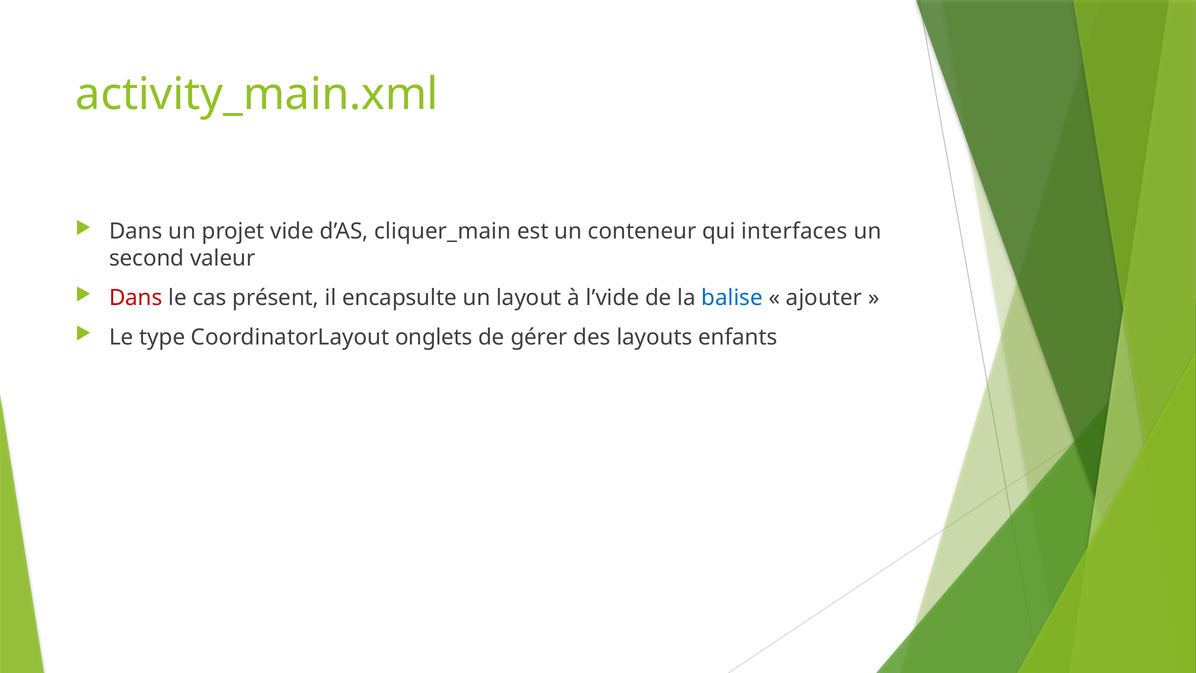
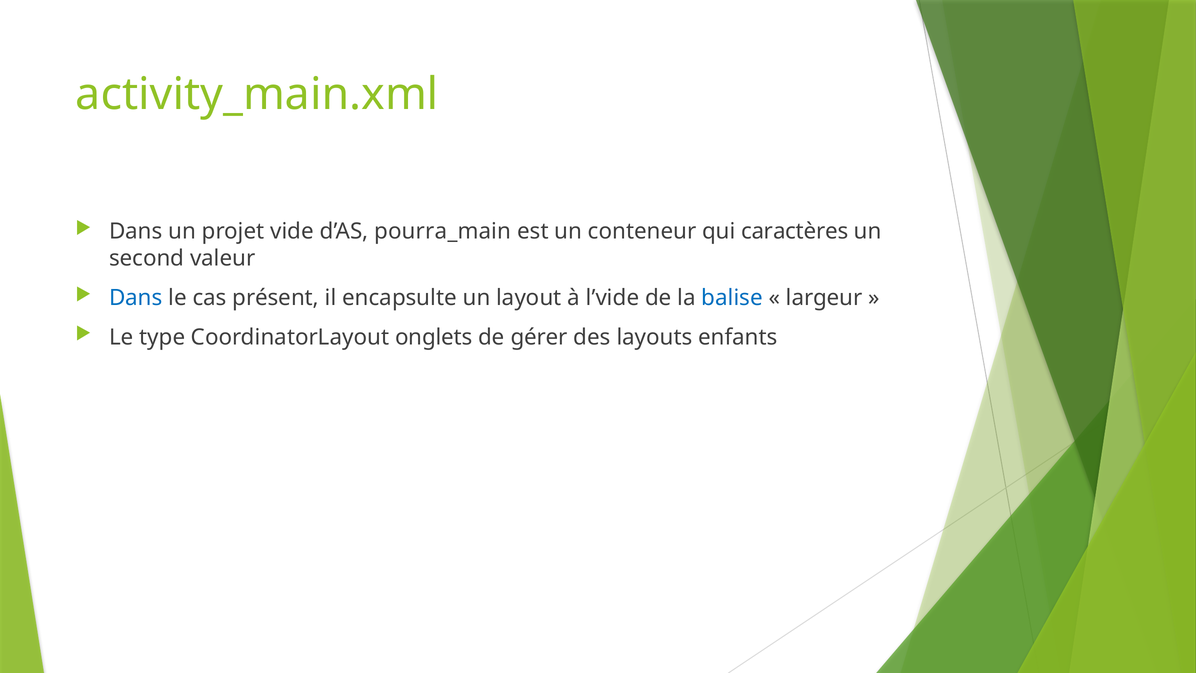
cliquer_main: cliquer_main -> pourra_main (443, 231)
interfaces: interfaces -> caractères (795, 231)
Dans colour: red -> blue (136, 298)
ajouter: ajouter -> largeur (824, 298)
